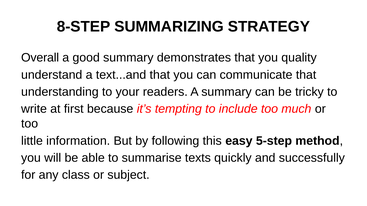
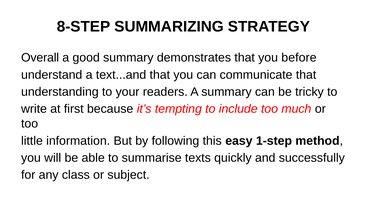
quality: quality -> before (299, 58)
5-step: 5-step -> 1-step (274, 141)
